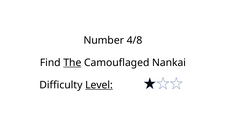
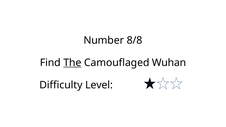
4/8: 4/8 -> 8/8 (135, 40)
Nankai: Nankai -> Wuhan (169, 63)
Level underline: present -> none (99, 85)
